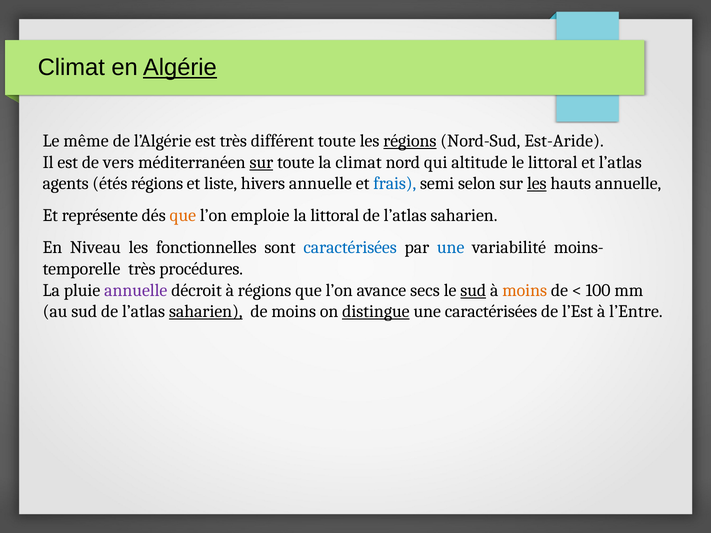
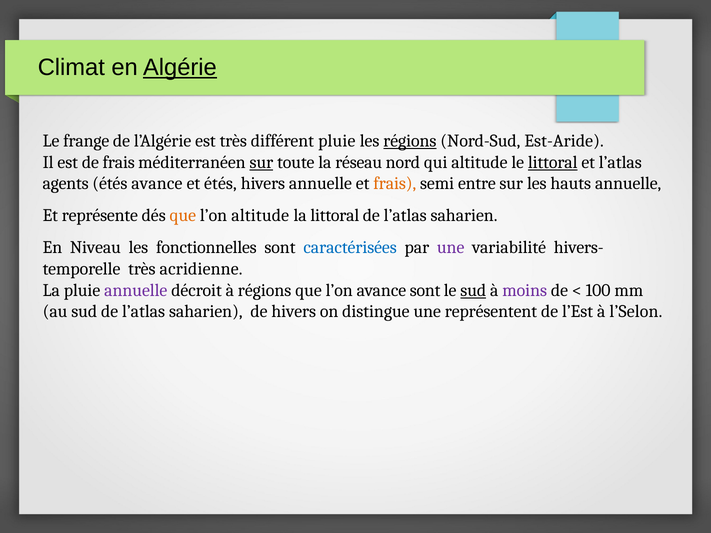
même: même -> frange (86, 141)
différent toute: toute -> pluie (337, 141)
de vers: vers -> frais (119, 162)
la climat: climat -> réseau (359, 162)
littoral underline: none -> present (553, 162)
étés régions: régions -> avance (157, 184)
et liste: liste -> étés (220, 184)
frais colour: blue -> orange (395, 184)
selon: selon -> entre (477, 184)
les underline: present -> none (537, 184)
l’on emploie: emploie -> altitude (260, 216)
une colour: blue -> purple (451, 248)
moins-: moins- -> hivers- (579, 248)
procédures: procédures -> acridienne (201, 269)
avance secs: secs -> sont (425, 290)
moins colour: orange -> purple (525, 290)
saharien underline: present -> none (206, 312)
de moins: moins -> hivers (294, 312)
distingue underline: present -> none (376, 312)
une caractérisées: caractérisées -> représentent (491, 312)
l’Entre: l’Entre -> l’Selon (636, 312)
